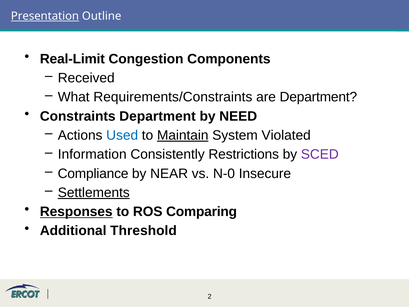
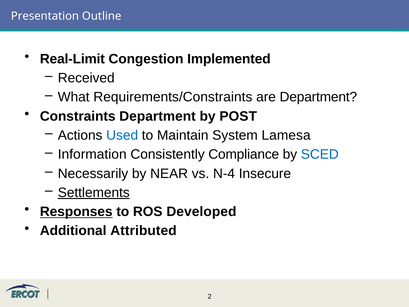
Presentation underline: present -> none (45, 16)
Components: Components -> Implemented (229, 59)
NEED: NEED -> POST (238, 116)
Maintain underline: present -> none (183, 135)
Violated: Violated -> Lamesa (286, 135)
Restrictions: Restrictions -> Compliance (244, 154)
SCED colour: purple -> blue (320, 154)
Compliance: Compliance -> Necessarily (93, 173)
N-0: N-0 -> N-4 (224, 173)
Comparing: Comparing -> Developed (201, 212)
Threshold: Threshold -> Attributed (143, 231)
